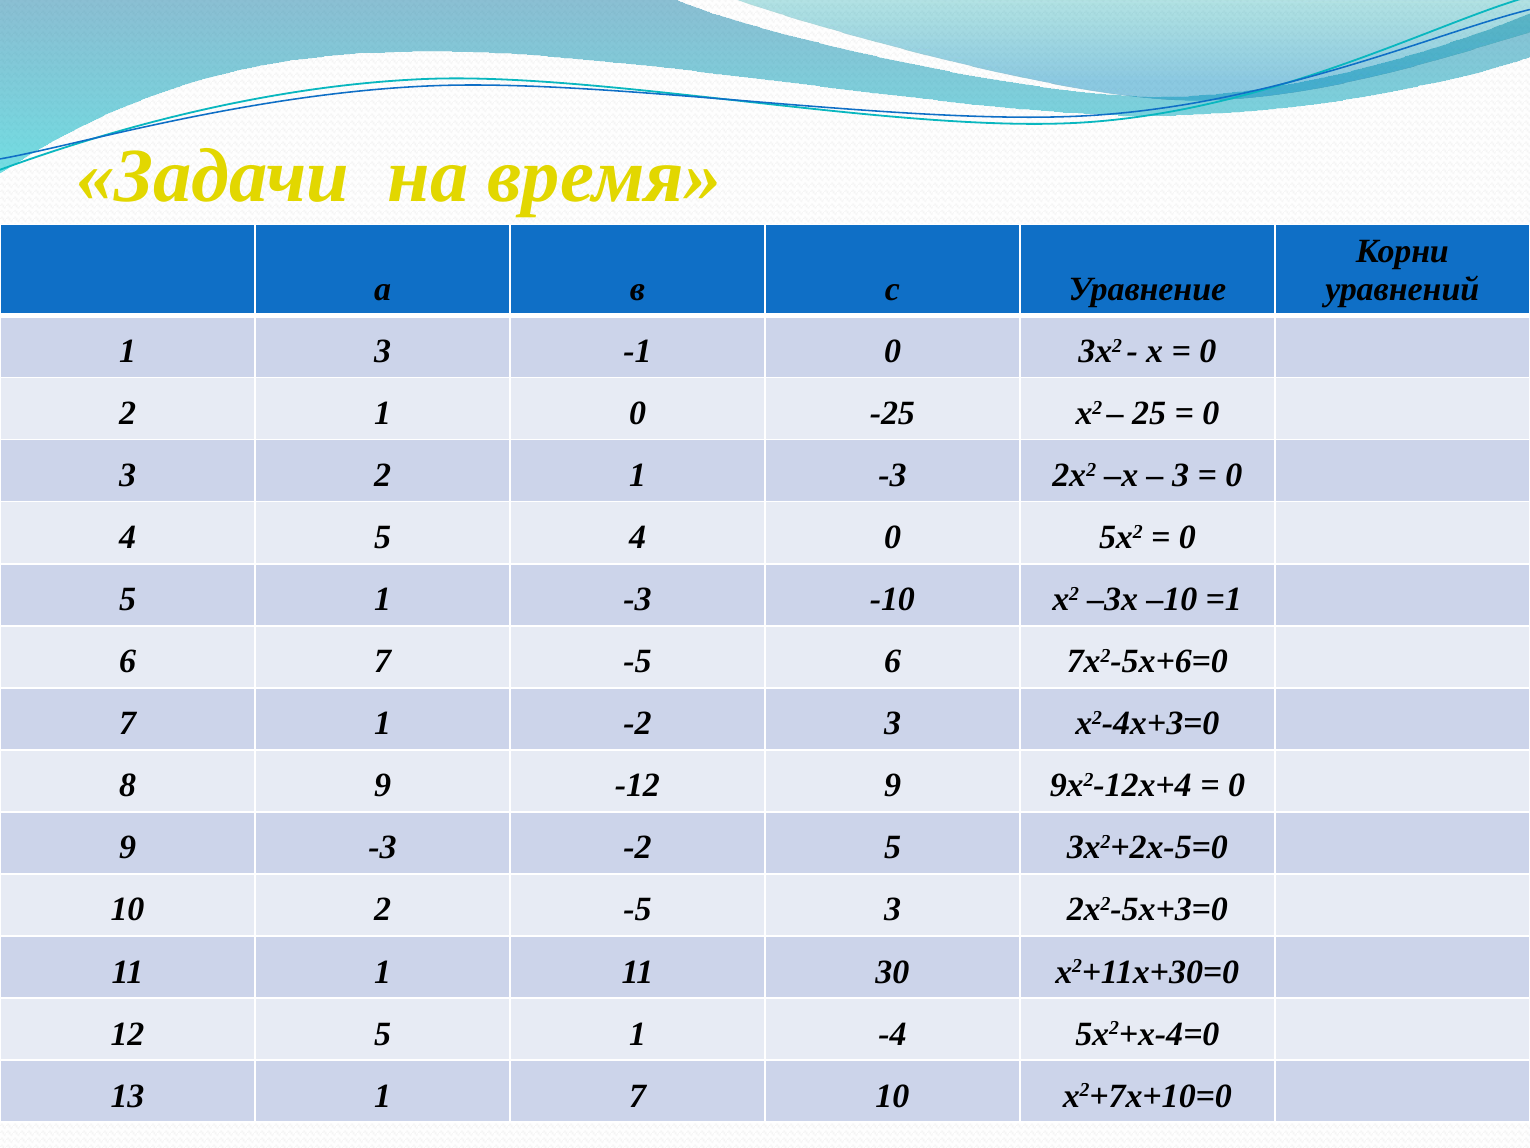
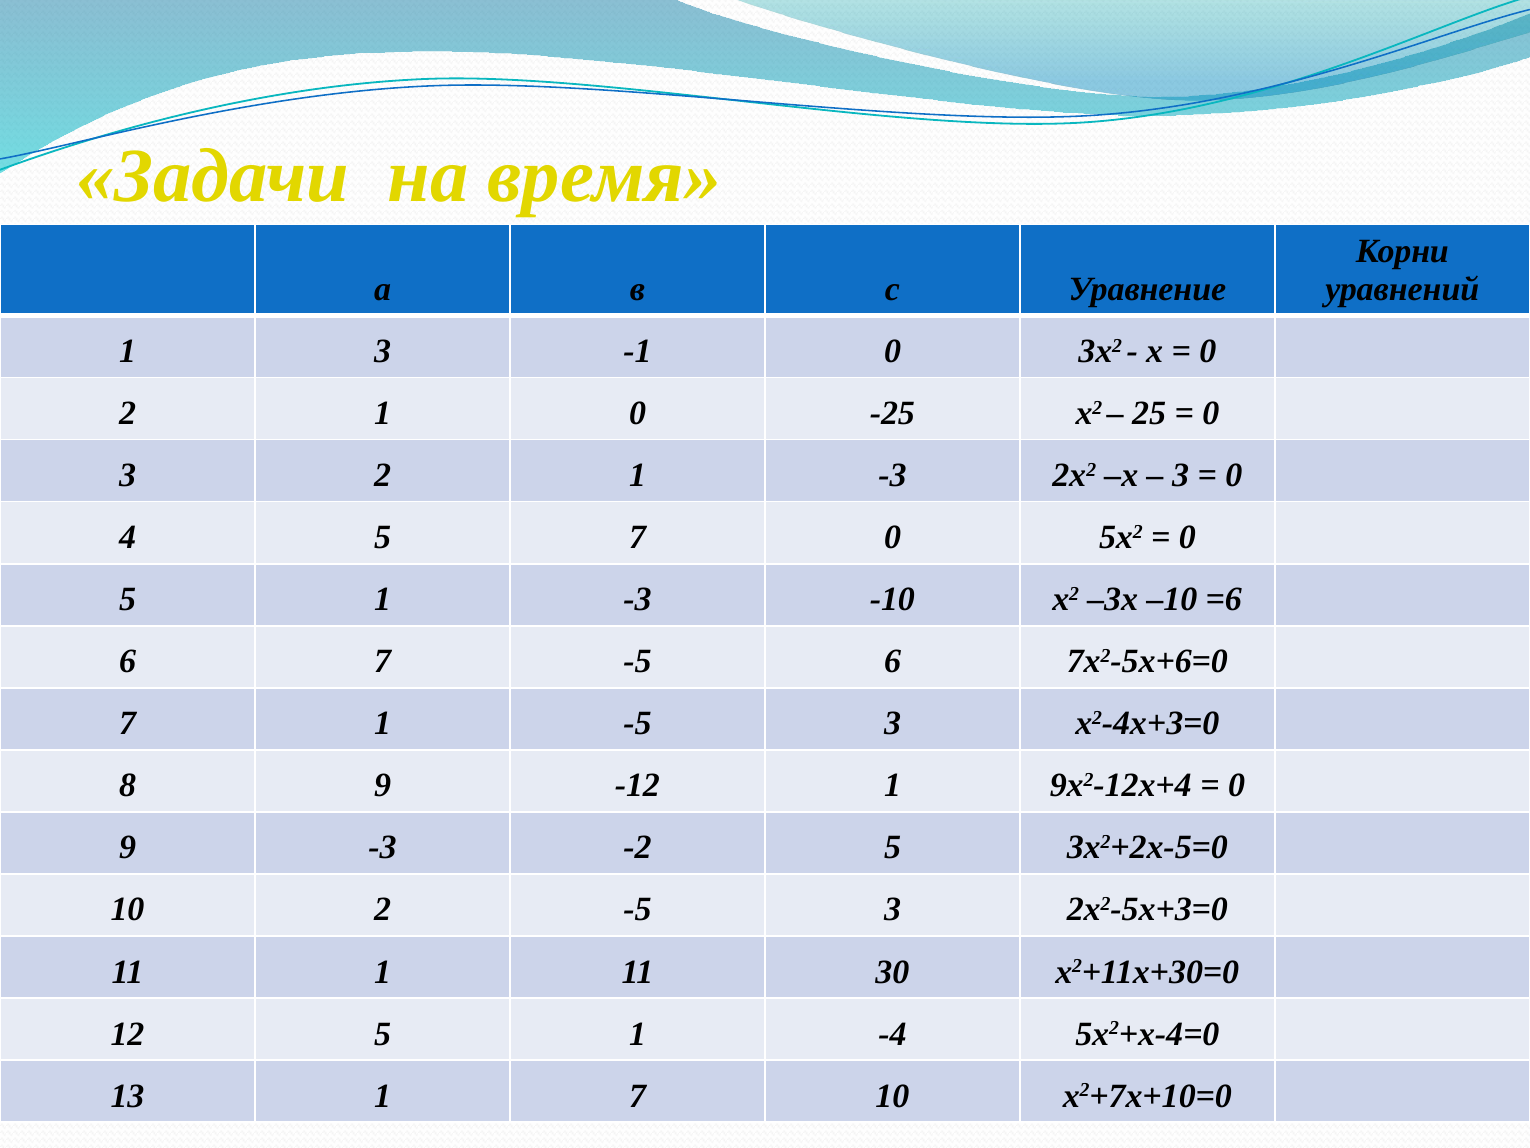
5 4: 4 -> 7 (638, 537)
=1: =1 -> =6 (1224, 599)
1 -2: -2 -> -5 (638, 723)
-12 9: 9 -> 1 (893, 785)
